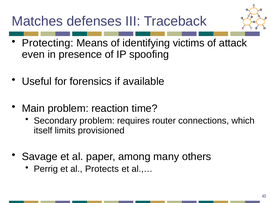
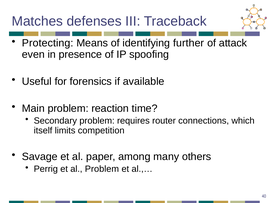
victims: victims -> further (189, 43)
provisioned: provisioned -> competition (101, 131)
al Protects: Protects -> Problem (102, 169)
